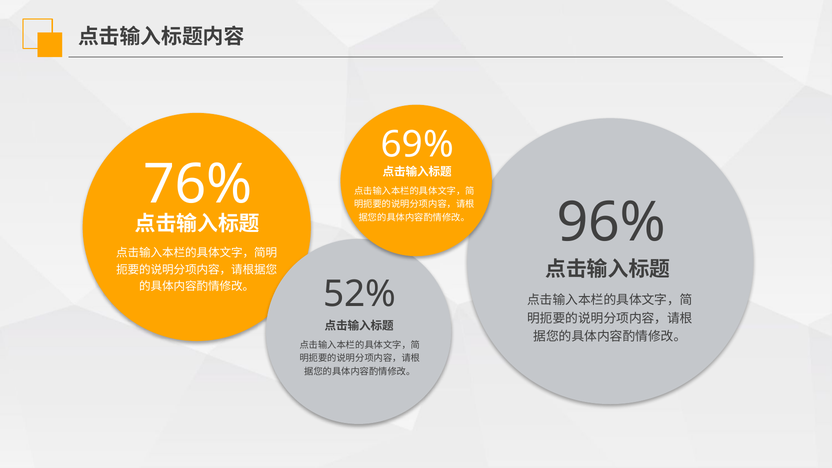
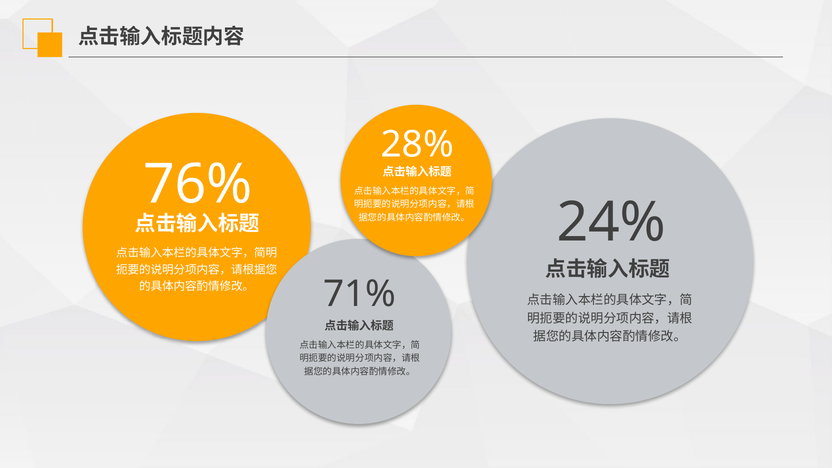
69%: 69% -> 28% (417, 144)
96%: 96% -> 24% (611, 223)
52%: 52% -> 71% (360, 294)
